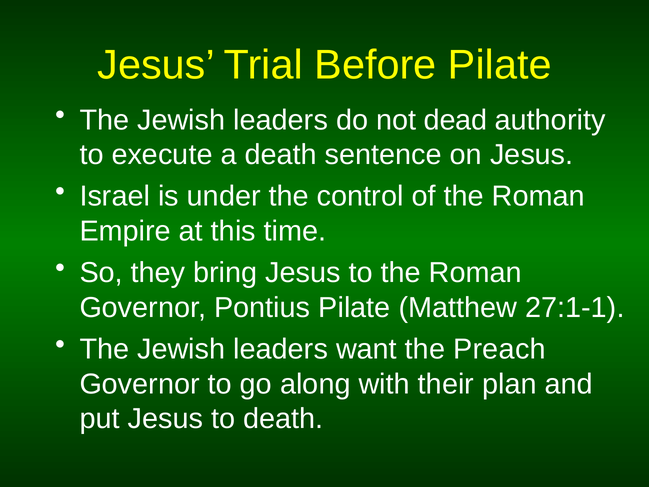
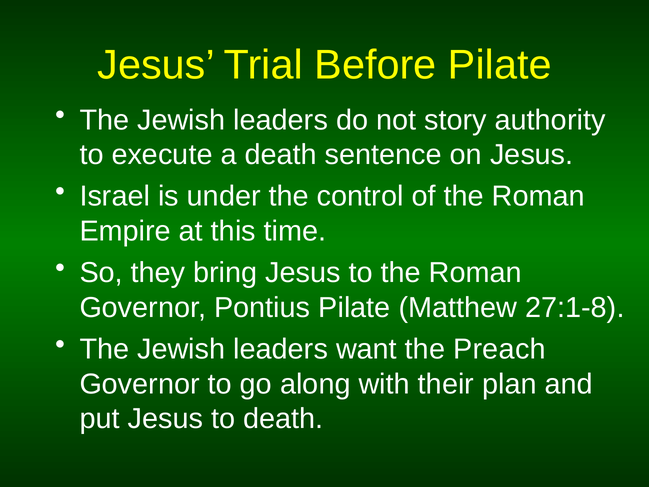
dead: dead -> story (455, 120)
27:1-1: 27:1-1 -> 27:1-8 (575, 307)
